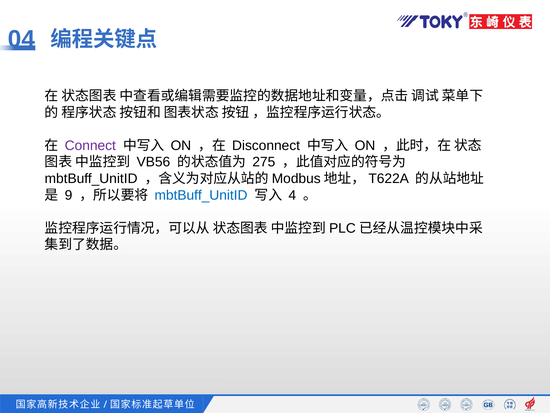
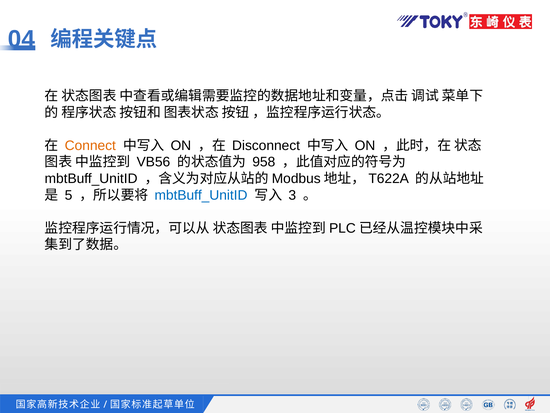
Connect colour: purple -> orange (90, 145)
275: 275 -> 958 (264, 162)
9: 9 -> 5 (69, 195)
4: 4 -> 3 (292, 195)
